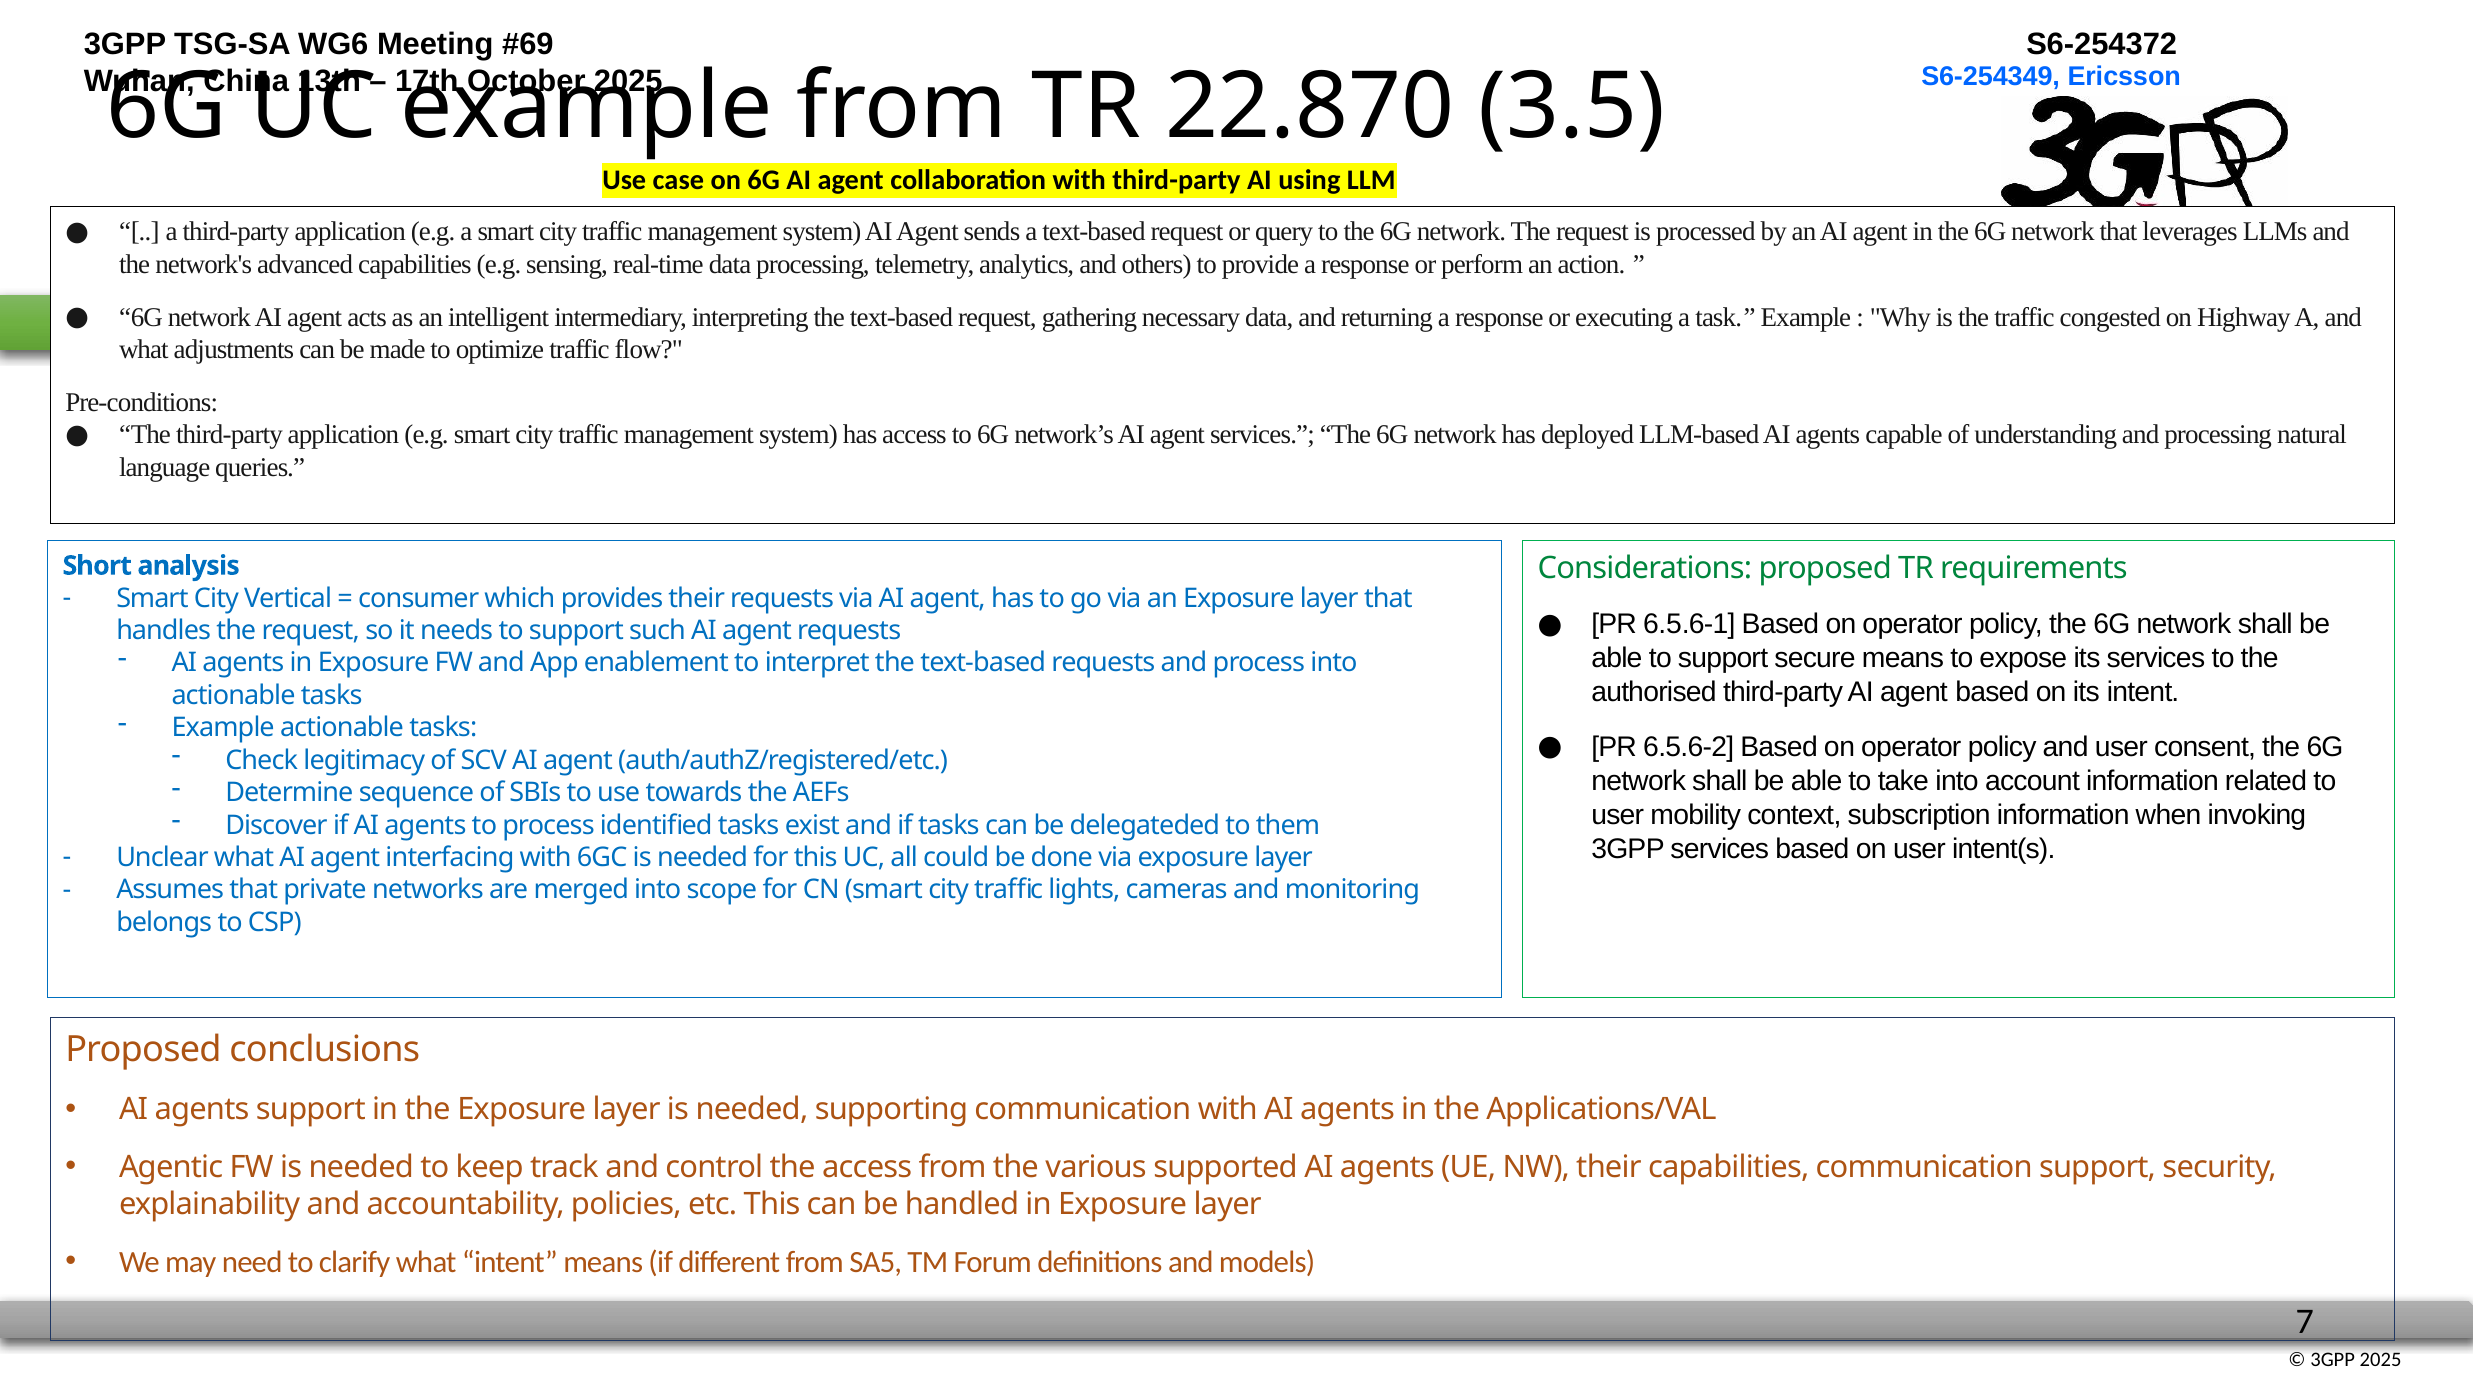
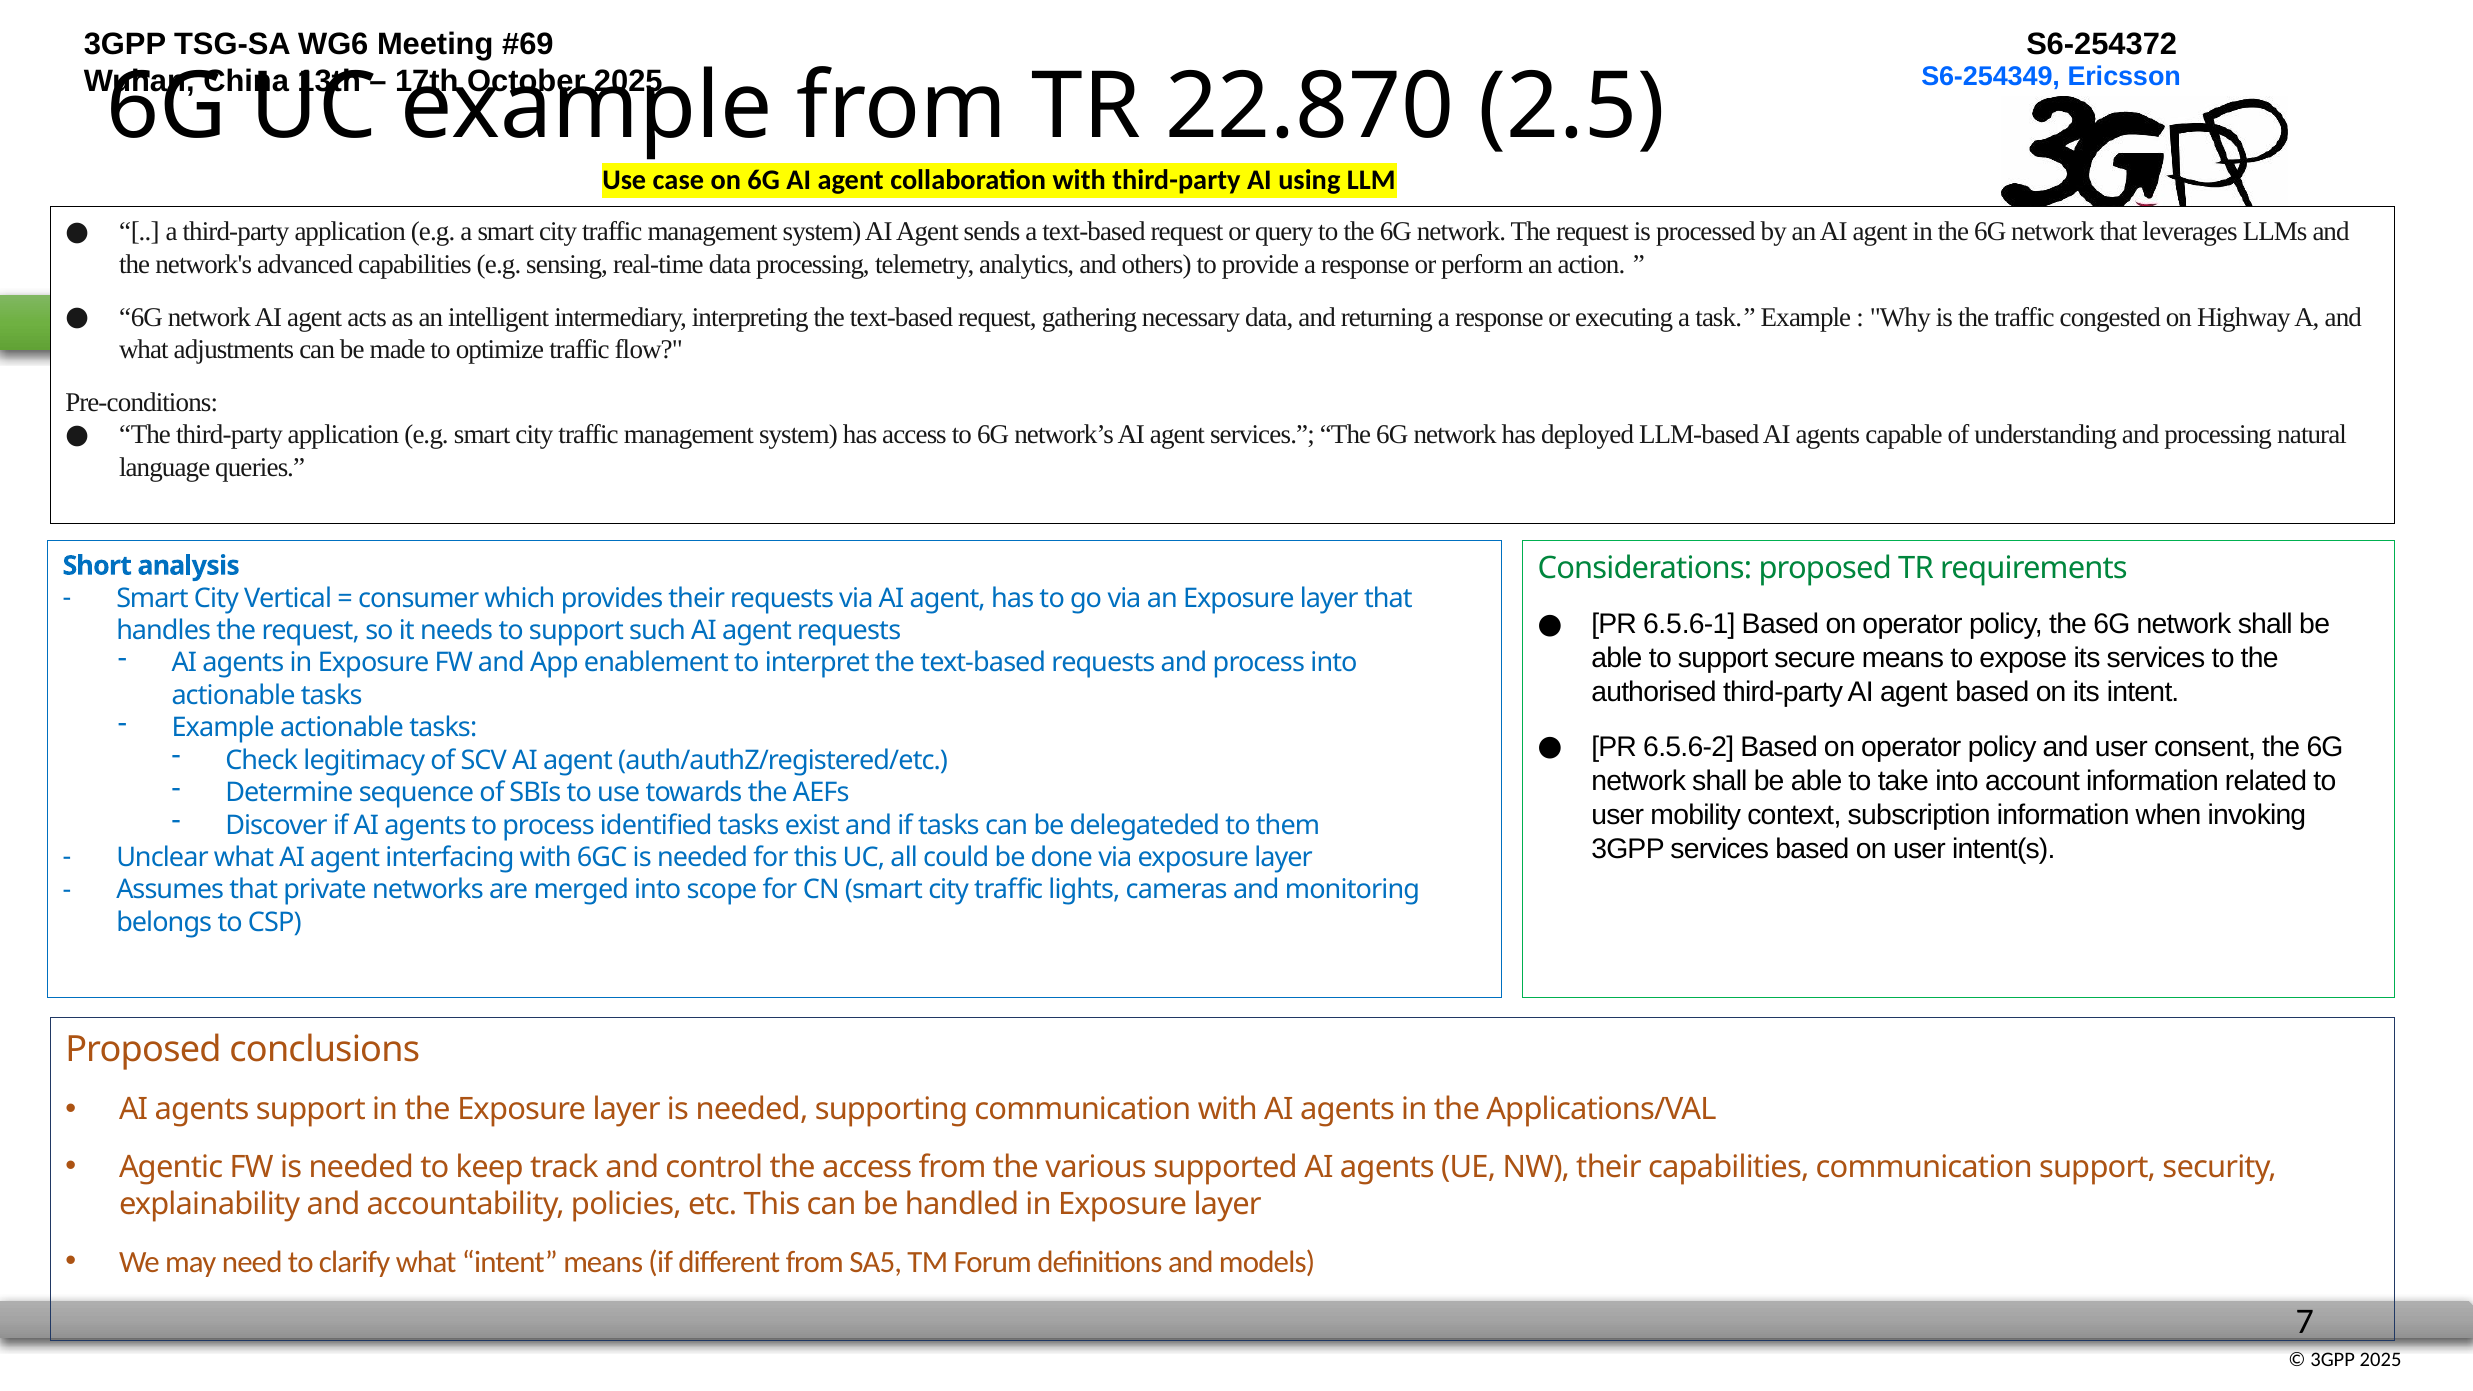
3.5: 3.5 -> 2.5 (1572, 107)
